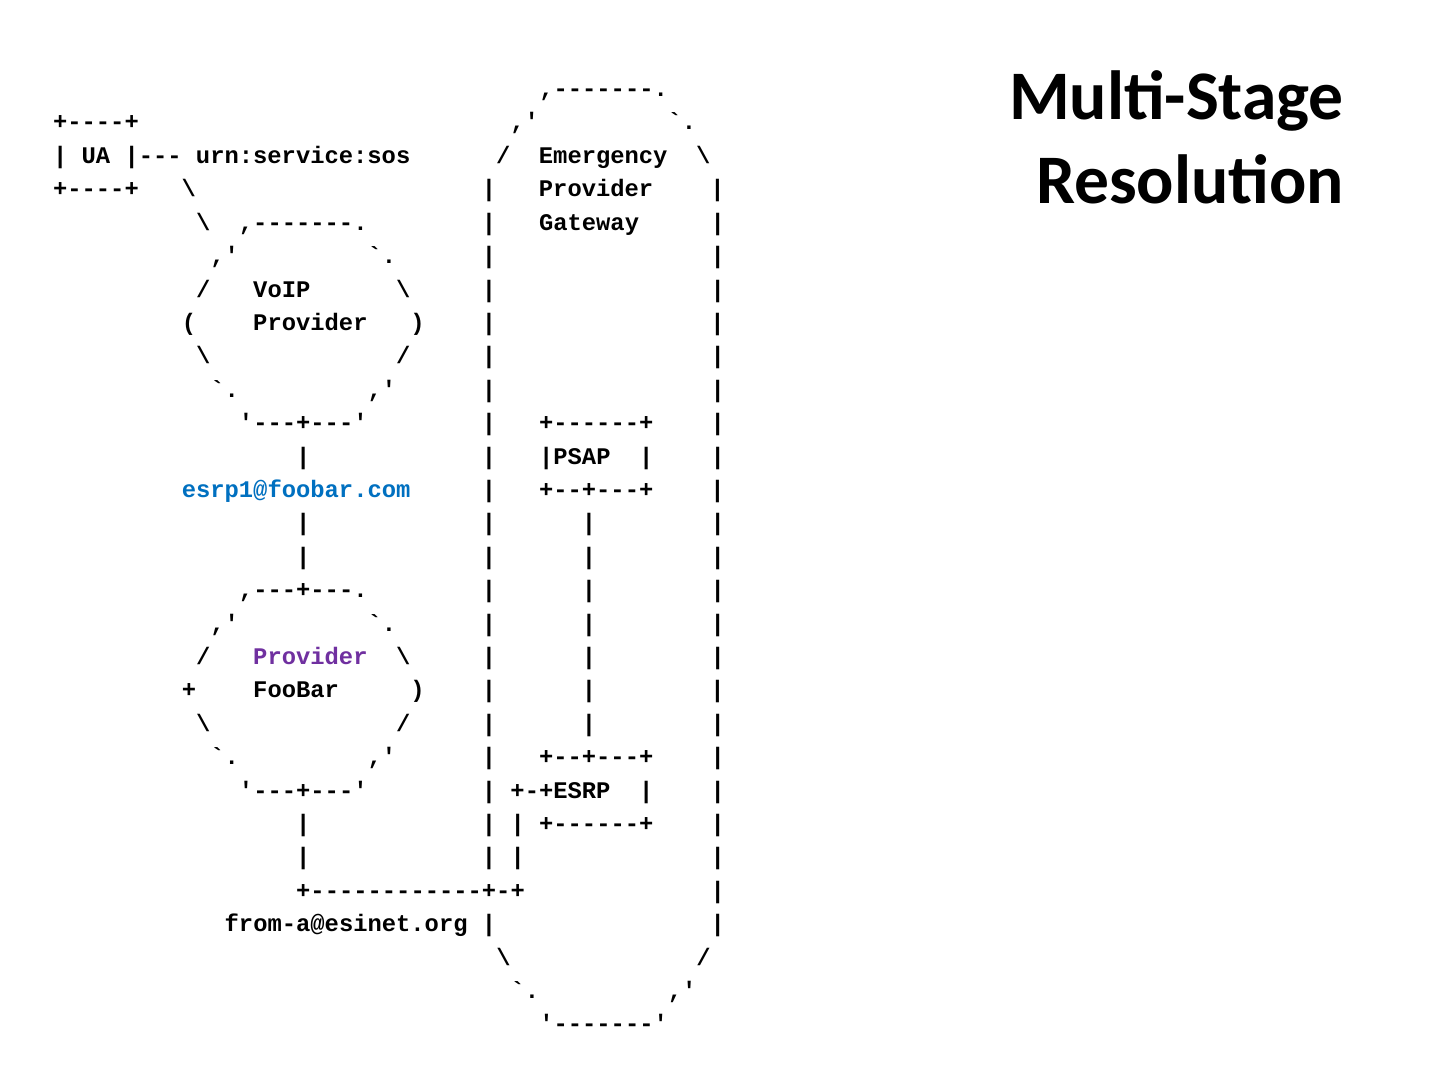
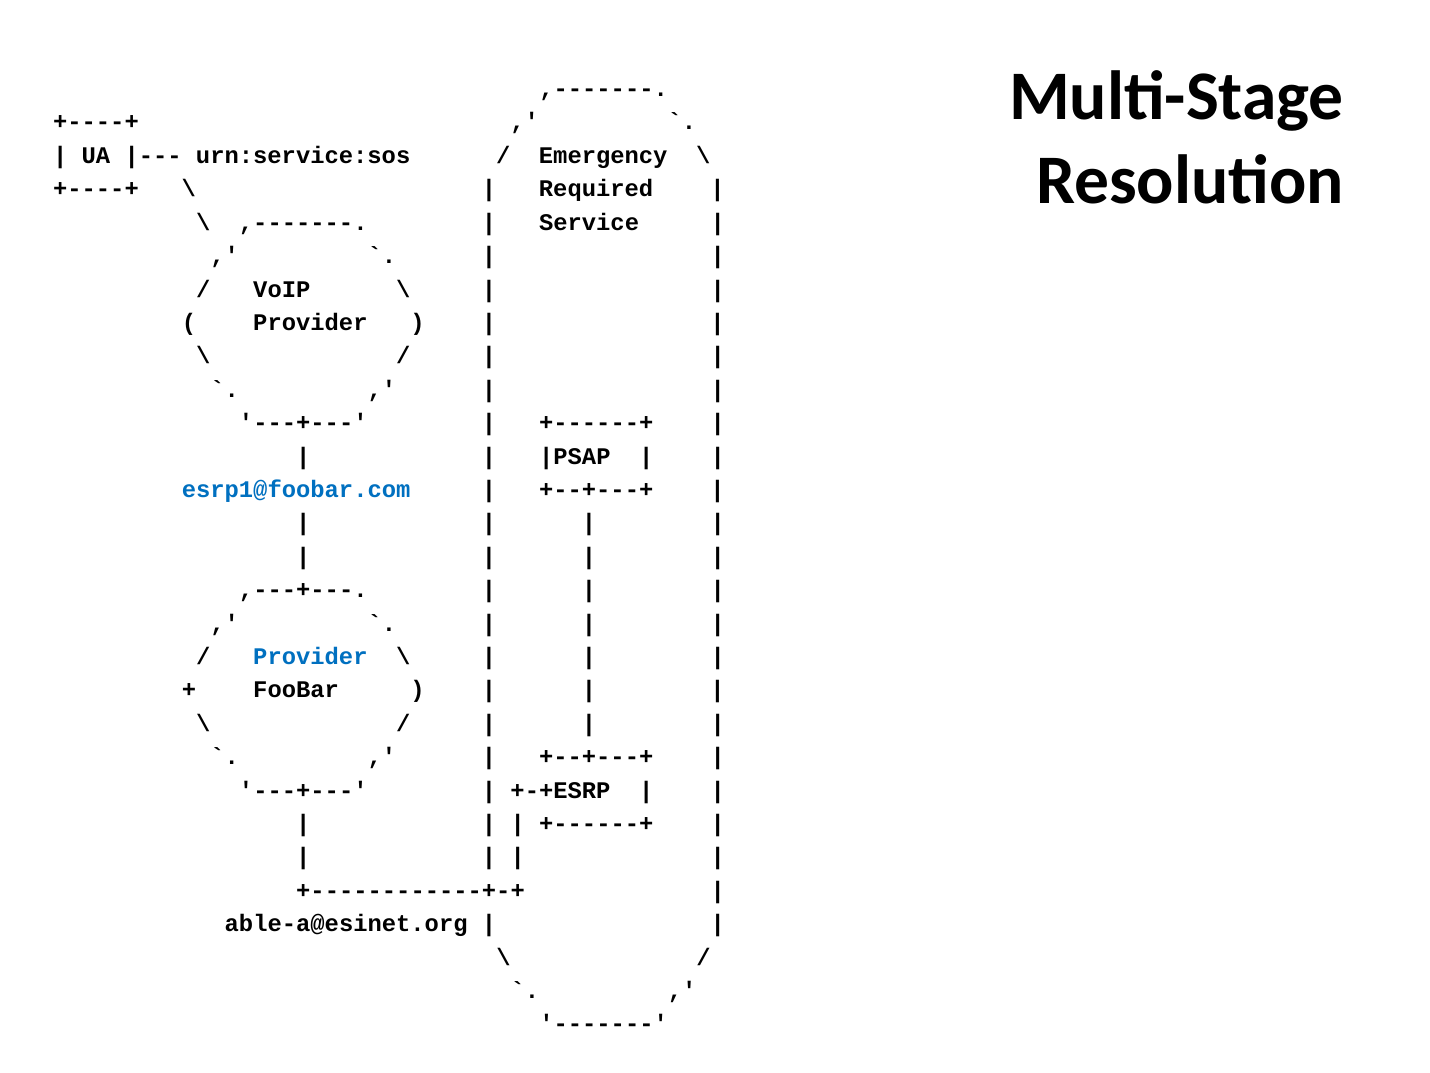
Provider: Provider -> Required (596, 189)
Gateway: Gateway -> Service (589, 222)
Provider colour: purple -> blue (310, 656)
from-a@esinet.org: from-a@esinet.org -> able-a@esinet.org (346, 923)
